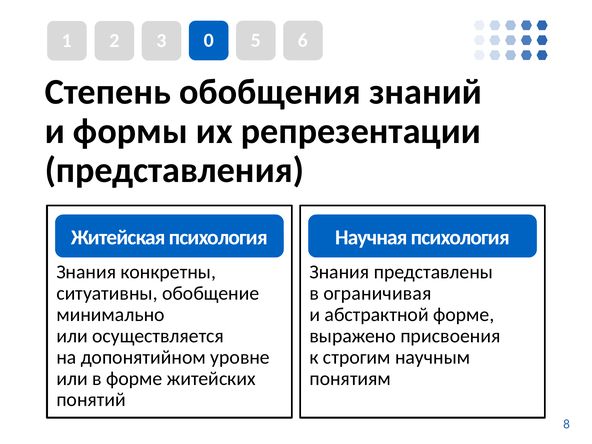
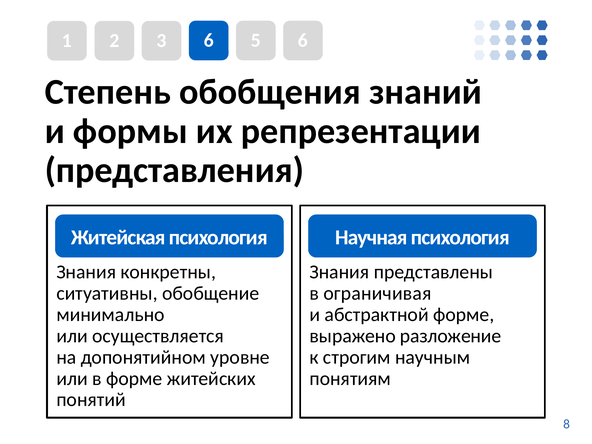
3 0: 0 -> 6 (209, 40)
присвоения: присвоения -> разложение (451, 336)
